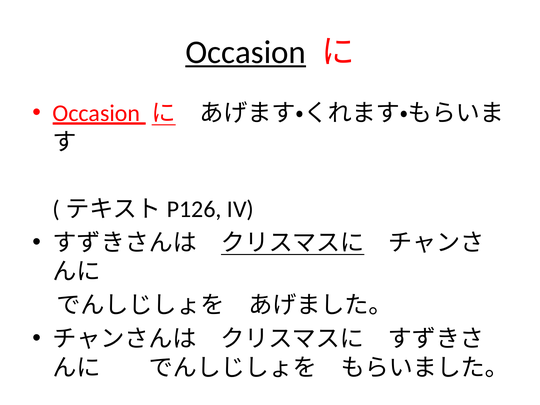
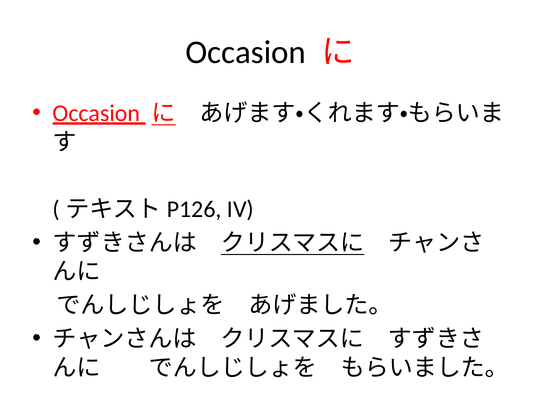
Occasion underline: present -> none (246, 52)
